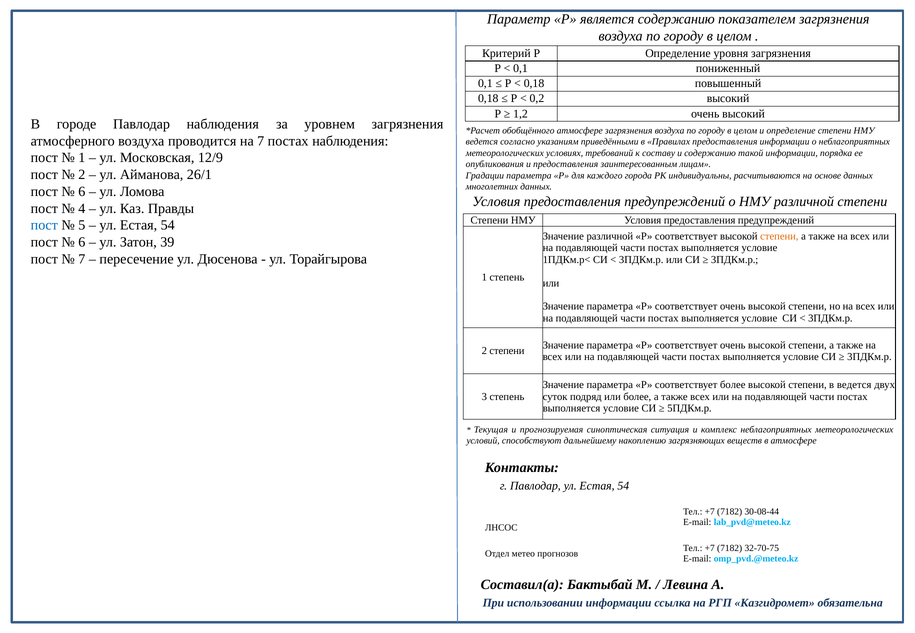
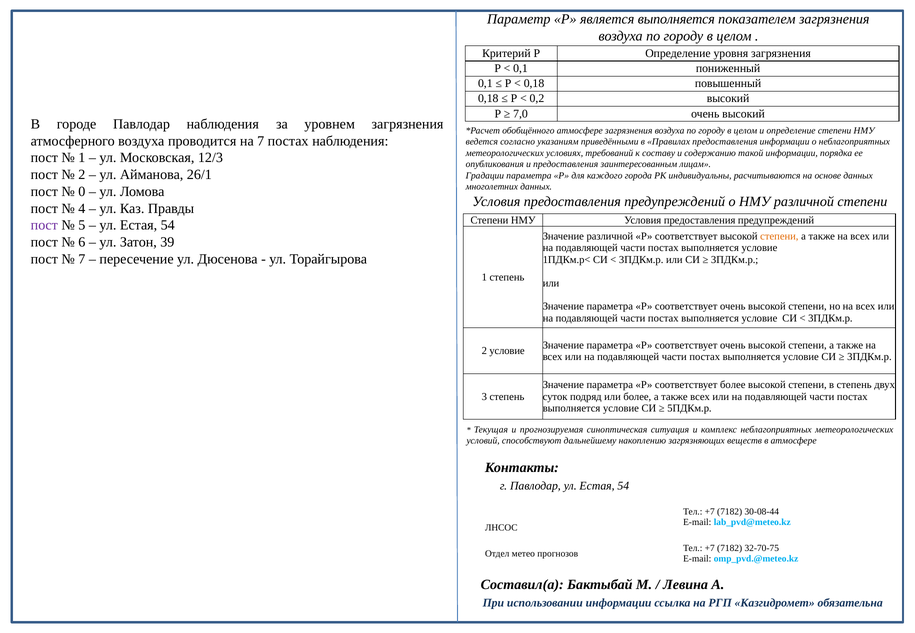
является содержанию: содержанию -> выполняется (676, 19)
1,2: 1,2 -> 7,0 (521, 114)
12/9: 12/9 -> 12/3 (210, 158)
6: 6 -> 0 (82, 192)
пост colour: blue -> purple (44, 225)
2 степени: степени -> условие (507, 351)
в ведется: ведется -> степень (854, 385)
